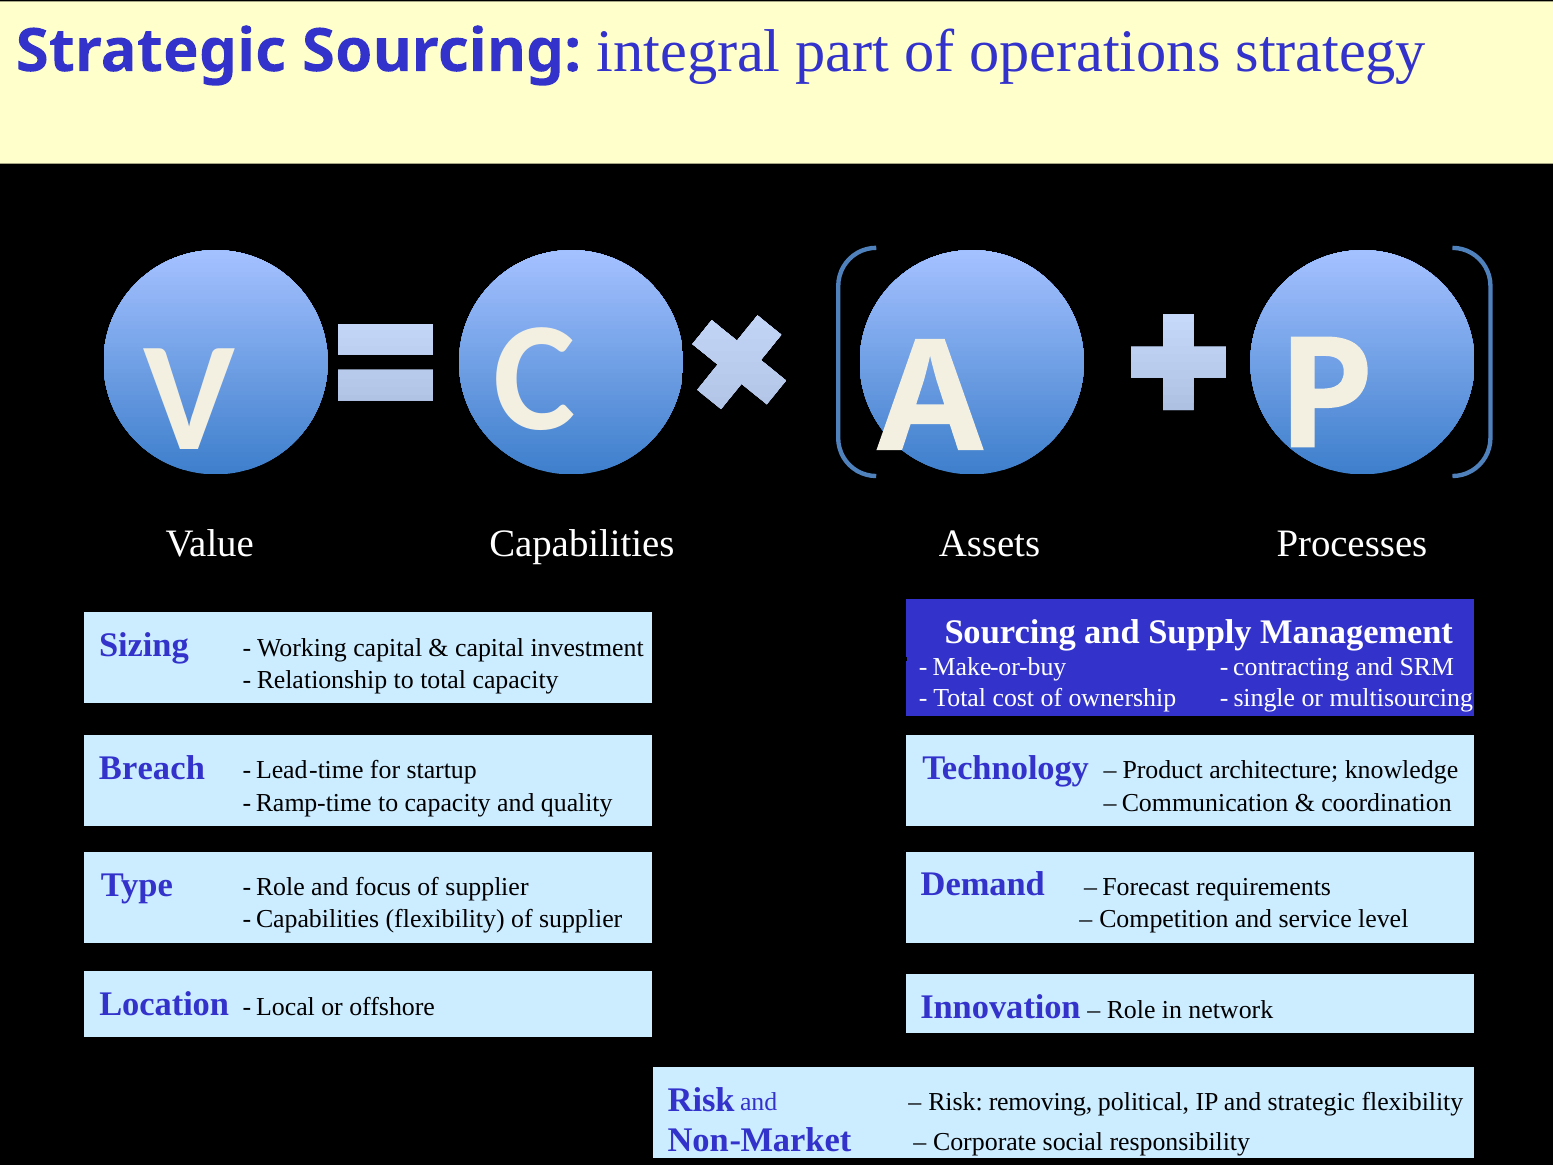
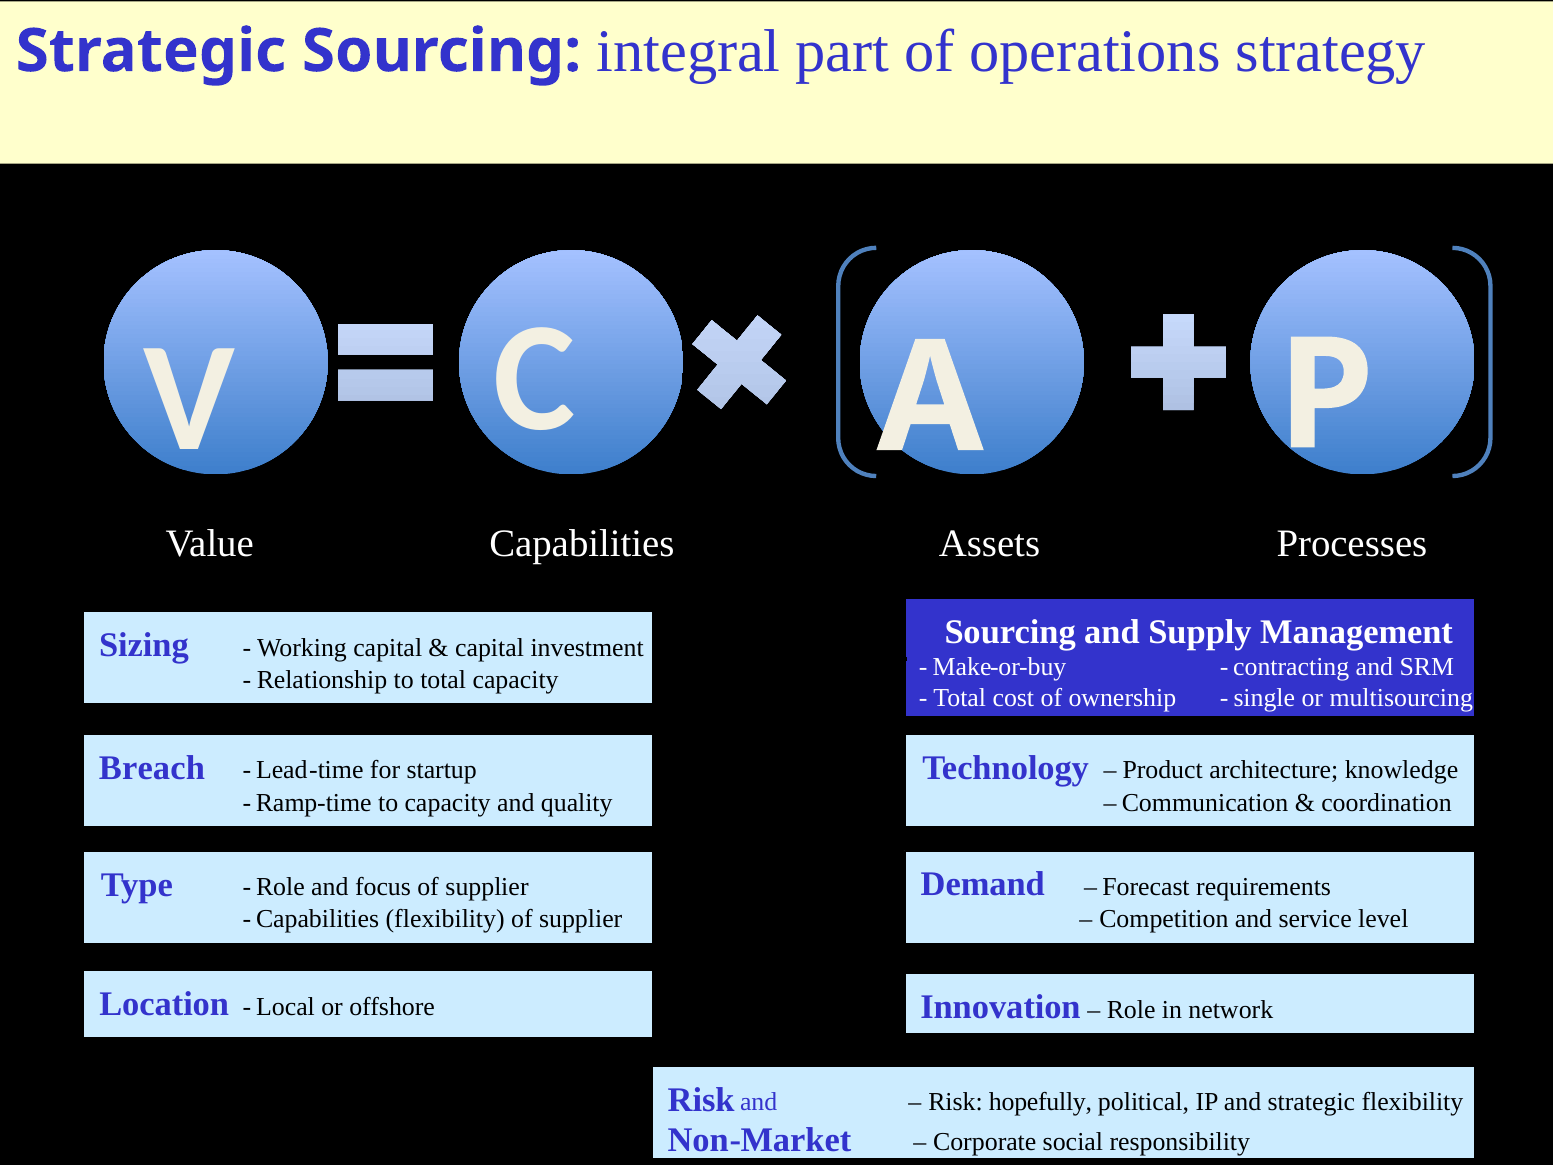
removing: removing -> hopefully (1041, 1102)
